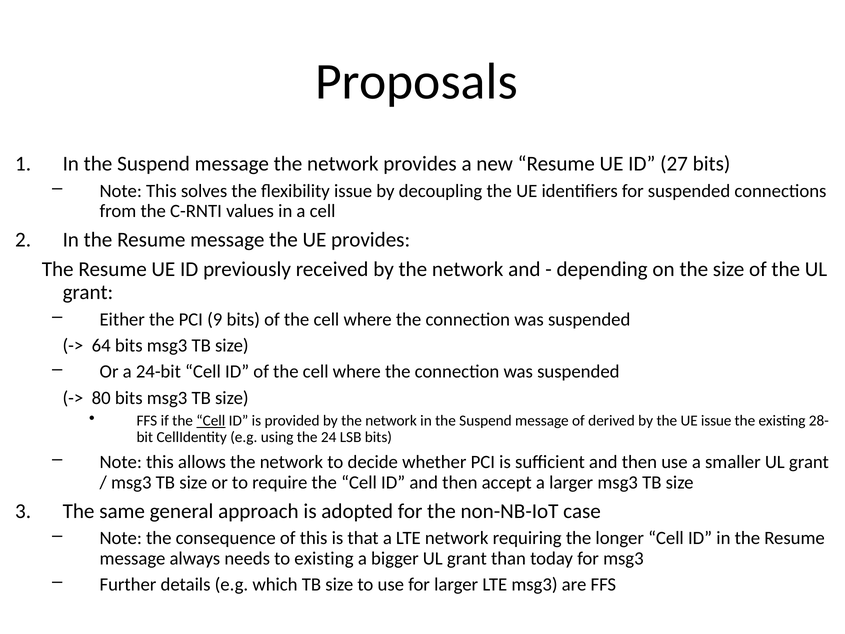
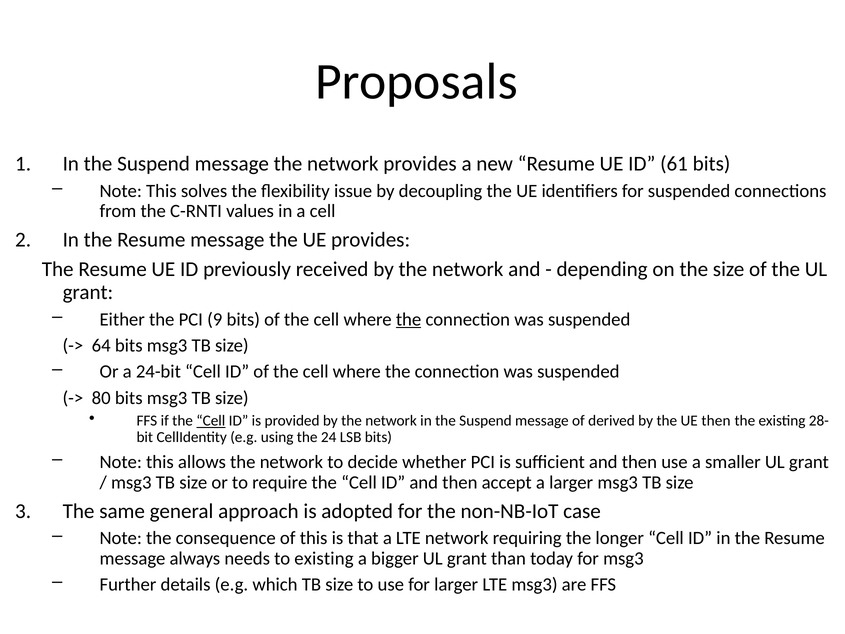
27: 27 -> 61 (674, 164)
the underline: none -> present (409, 319)
UE issue: issue -> then (716, 421)
